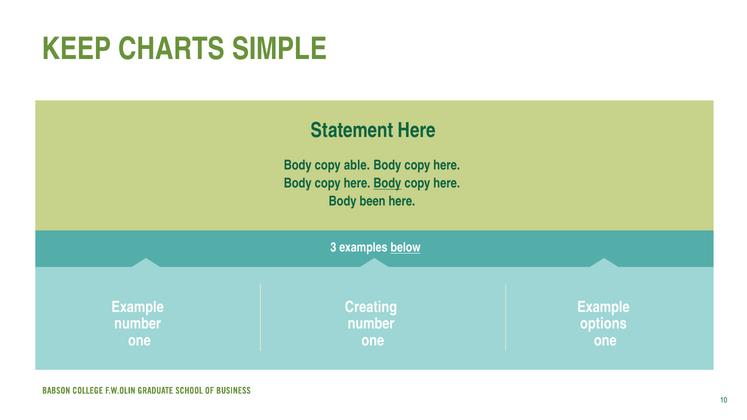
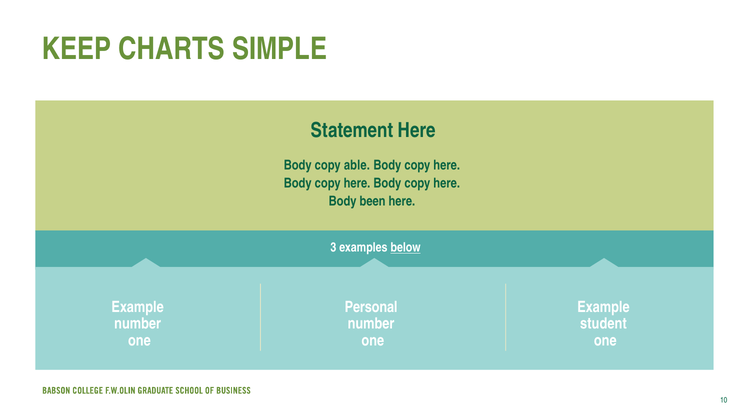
Body underline: present -> none (387, 184)
Creating: Creating -> Personal (371, 307)
options: options -> student (603, 324)
